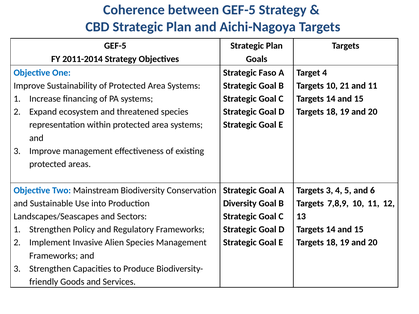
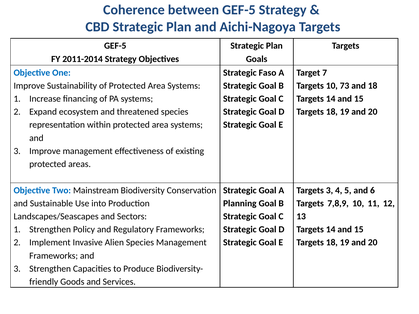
Target 4: 4 -> 7 (325, 73)
21: 21 -> 73 (345, 86)
and 11: 11 -> 18 (373, 86)
Diversity: Diversity -> Planning (240, 204)
